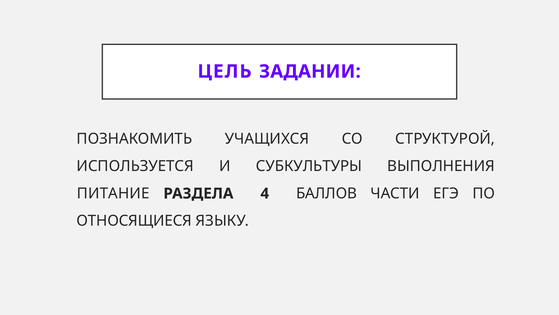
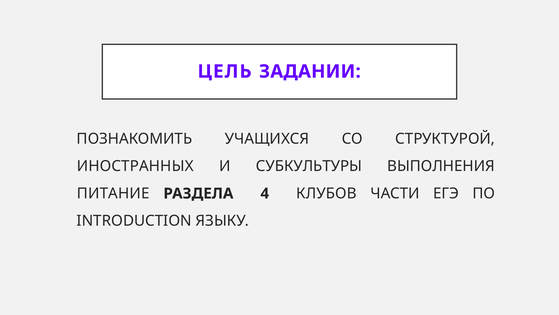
ИСПОЛЬЗУЕТСЯ: ИСПОЛЬЗУЕТСЯ -> ИНОСТРАННЫХ (135, 166)
БАЛЛОВ: БАЛЛОВ -> КЛУБОВ (326, 193)
ОТНОСЯЩИЕСЯ: ОТНОСЯЩИЕСЯ -> INTRODUCTION (134, 221)
